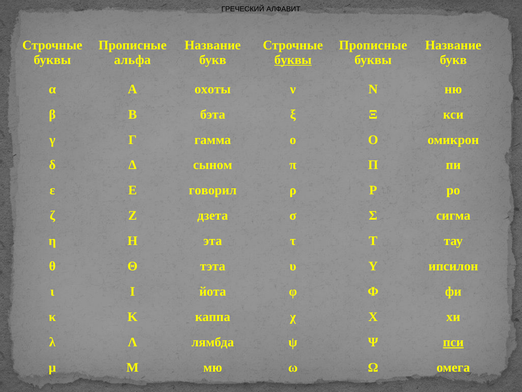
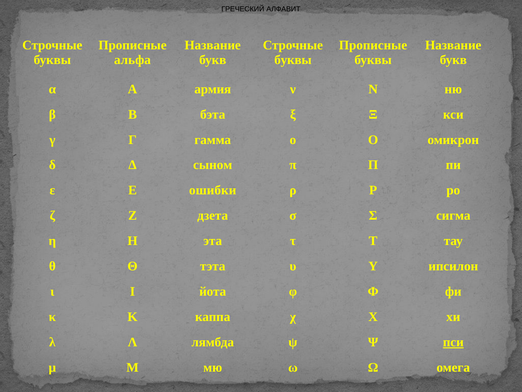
буквы underline: present -> none (293, 60)
охоты: охоты -> армия (213, 89)
говорил: говорил -> ошибки (213, 190)
